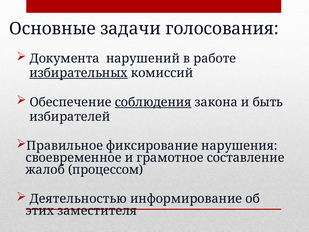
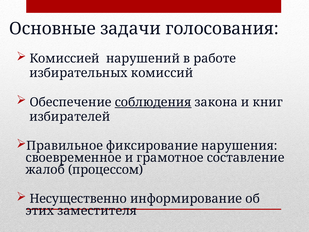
Документа: Документа -> Комиссией (65, 58)
избирательных underline: present -> none (79, 73)
быть: быть -> книг (268, 102)
Деятельностью: Деятельностью -> Несущественно (78, 199)
